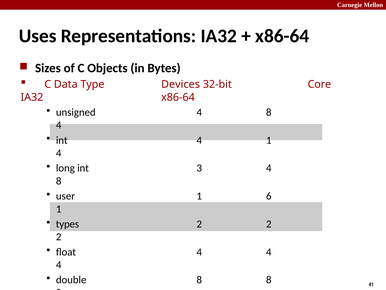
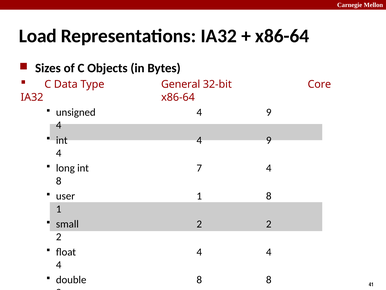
Uses: Uses -> Load (38, 36)
Devices: Devices -> General (181, 84)
unsigned 4 8: 8 -> 9 (269, 112)
int 4 1: 1 -> 9 (269, 140)
3: 3 -> 7 (199, 168)
1 6: 6 -> 8 (269, 196)
types: types -> small (67, 224)
